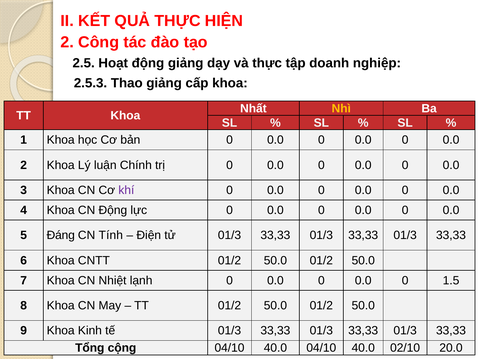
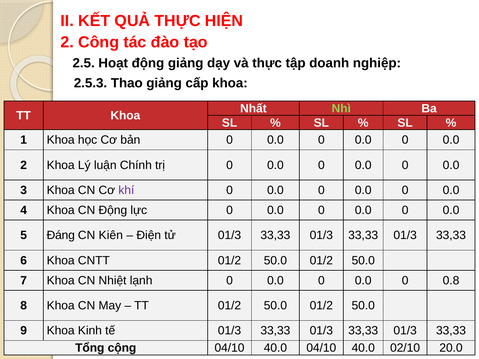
Nhì colour: yellow -> light green (341, 108)
Tính: Tính -> Kiên (111, 236)
1.5: 1.5 -> 0.8 (451, 281)
